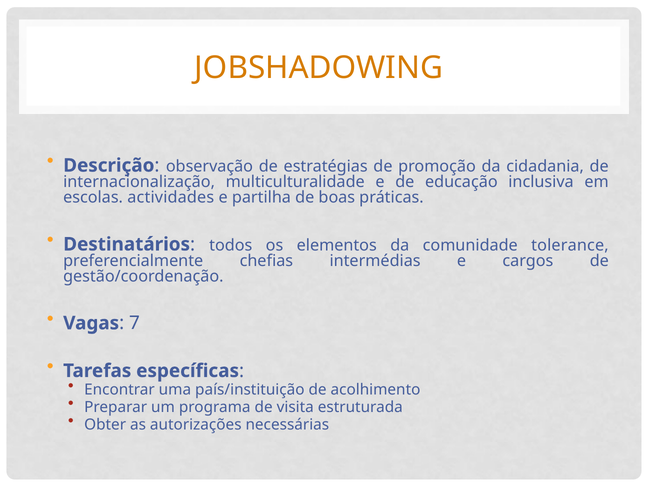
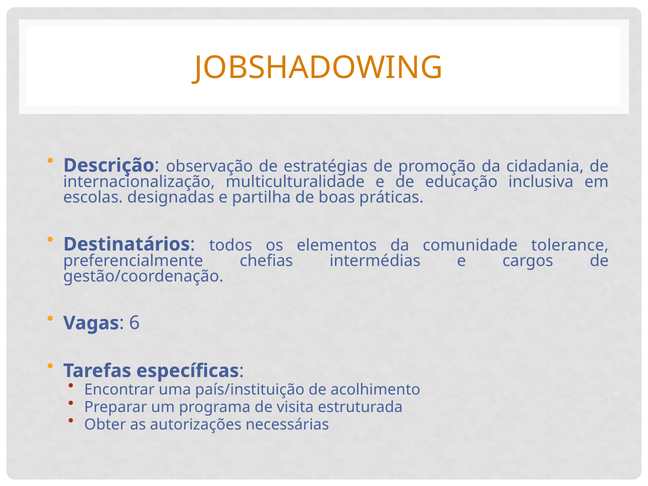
actividades: actividades -> designadas (171, 197)
7: 7 -> 6 (134, 323)
